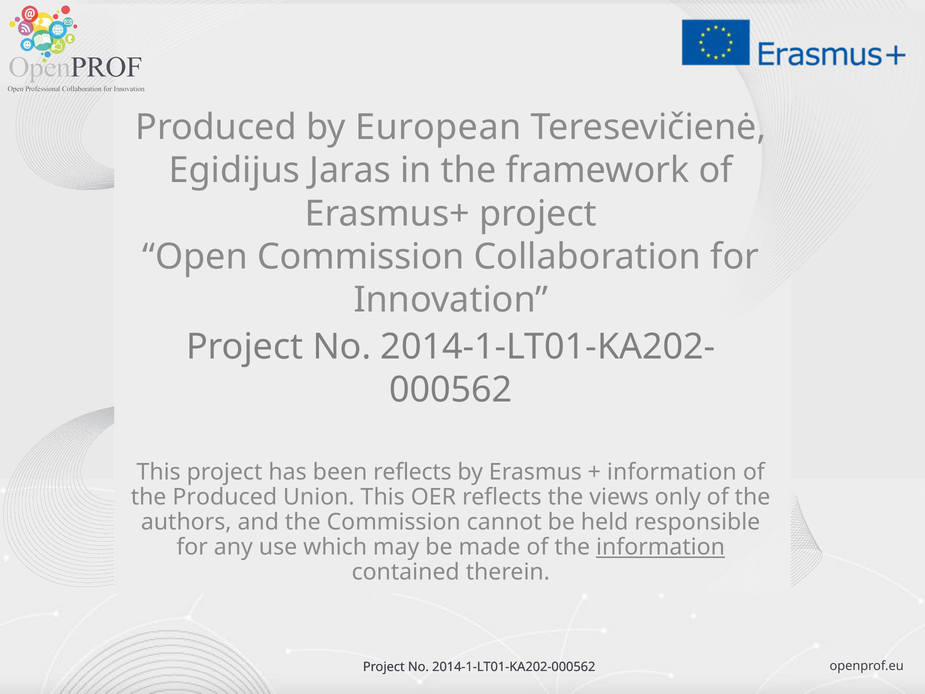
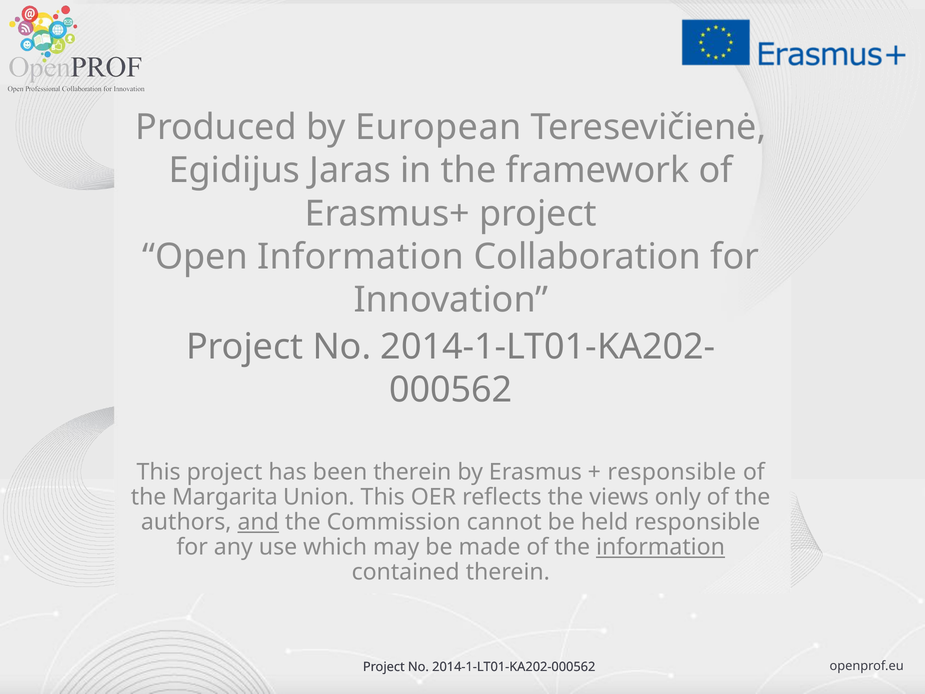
Open Commission: Commission -> Information (361, 257)
been reflects: reflects -> therein (412, 472)
information: information -> responsible (672, 472)
the Produced: Produced -> Margarita (225, 497)
and underline: none -> present (258, 522)
